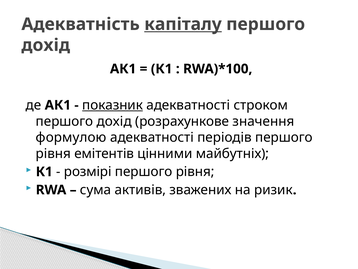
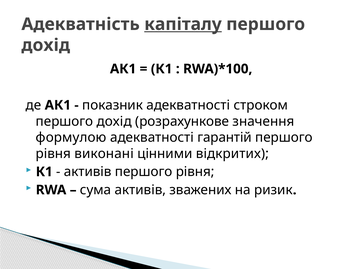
показник underline: present -> none (113, 105)
періодів: періодів -> гарантій (225, 137)
емітентів: емітентів -> виконані (104, 153)
майбутніх: майбутніх -> відкритих (232, 153)
розмірі: розмірі -> активів (88, 171)
